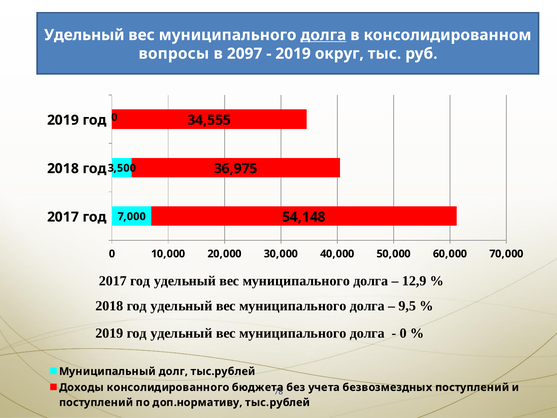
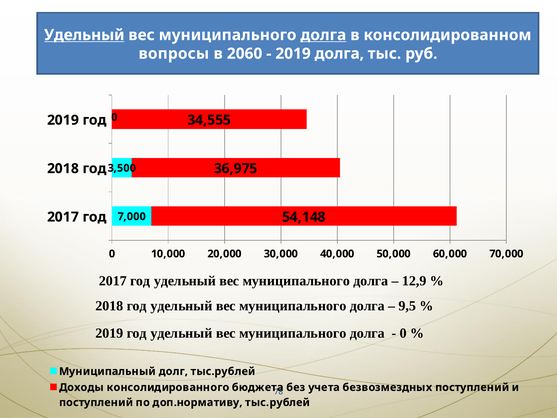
Удельный underline: none -> present (84, 35)
2097: 2097 -> 2060 (245, 54)
2019 округ: округ -> долга (339, 54)
